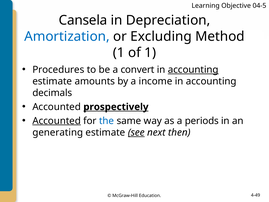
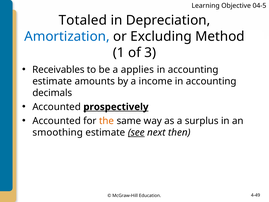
Cansela: Cansela -> Totaled (83, 20)
of 1: 1 -> 3 (150, 53)
Procedures: Procedures -> Receivables (58, 70)
convert: convert -> applies (137, 70)
accounting underline: present -> none (193, 70)
Accounted underline: present -> none (57, 121)
the colour: blue -> orange (107, 121)
periods: periods -> surplus (202, 121)
generating: generating -> smoothing (58, 132)
